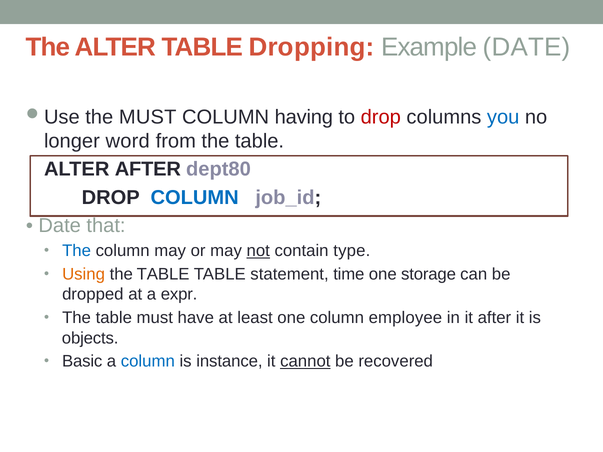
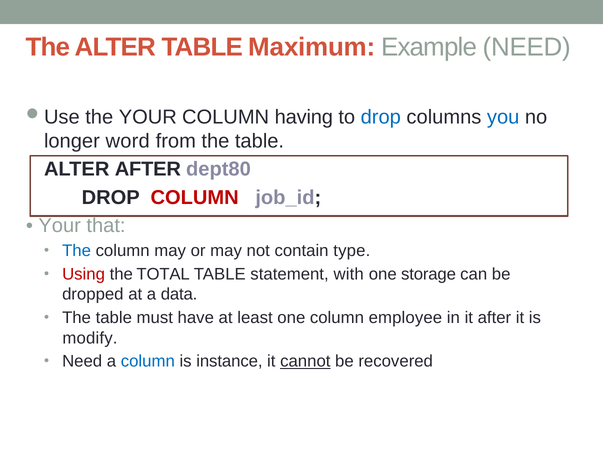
Dropping: Dropping -> Maximum (312, 47)
Example DATE: DATE -> NEED (527, 47)
the MUST: MUST -> YOUR (148, 117)
drop colour: red -> blue (381, 117)
COLUMN colour: blue -> red (195, 198)
Date: Date -> Your (60, 226)
not underline: present -> none (258, 251)
Using colour: orange -> red (84, 274)
TABLE: TABLE -> TOTAL (163, 274)
time: time -> with (349, 274)
expr: expr -> data (179, 295)
objects: objects -> modify (90, 338)
Basic: Basic -> Need (82, 362)
